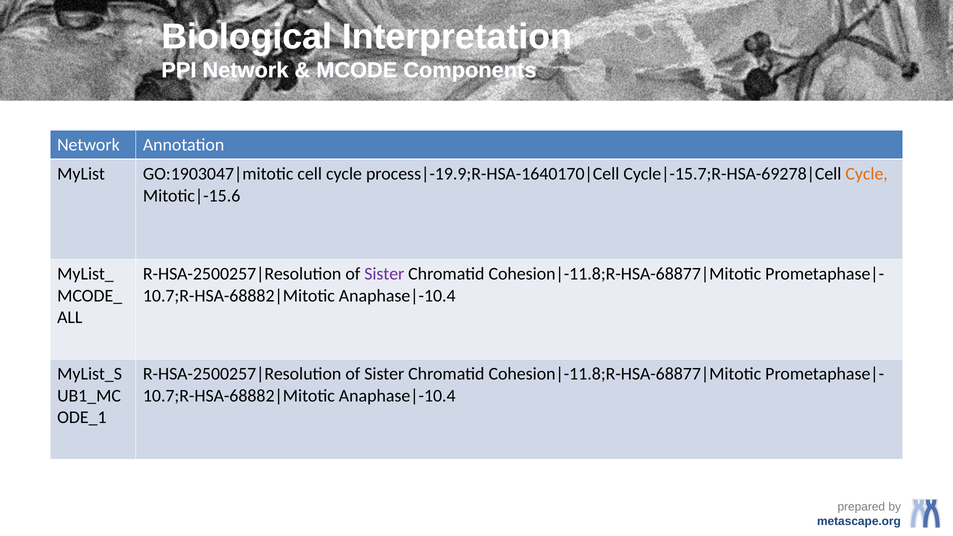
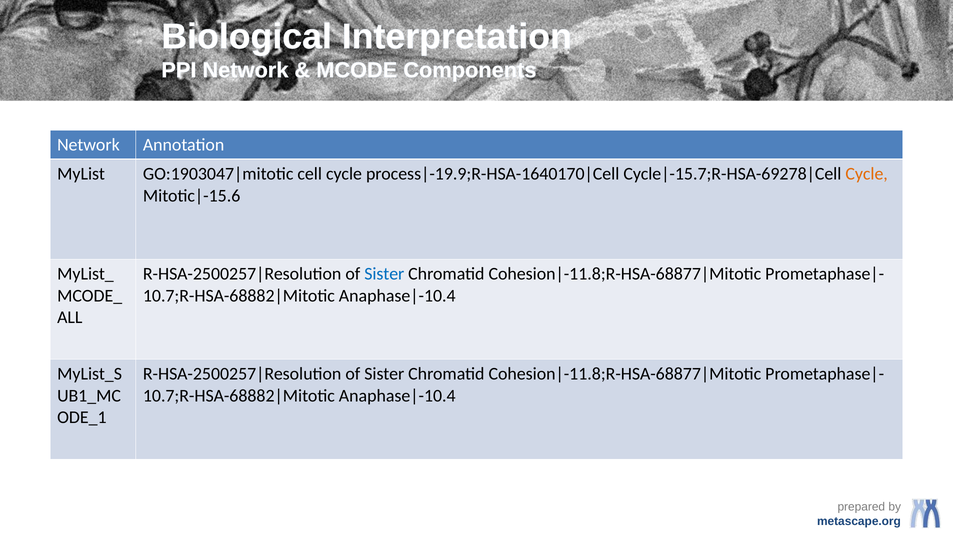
Sister colour: purple -> blue (384, 274)
